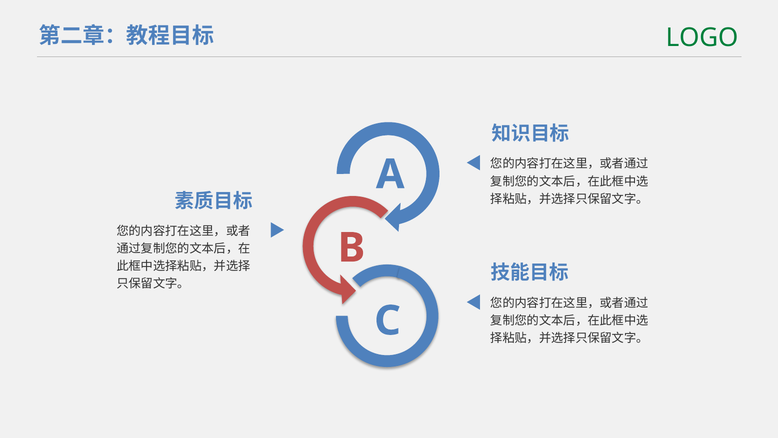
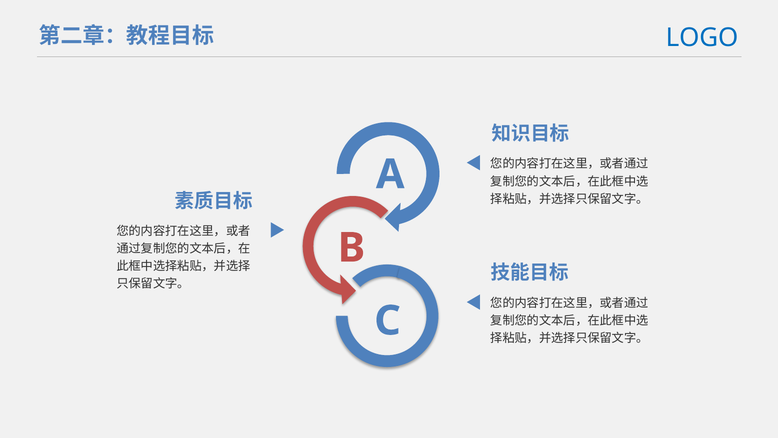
LOGO colour: green -> blue (702, 38)
